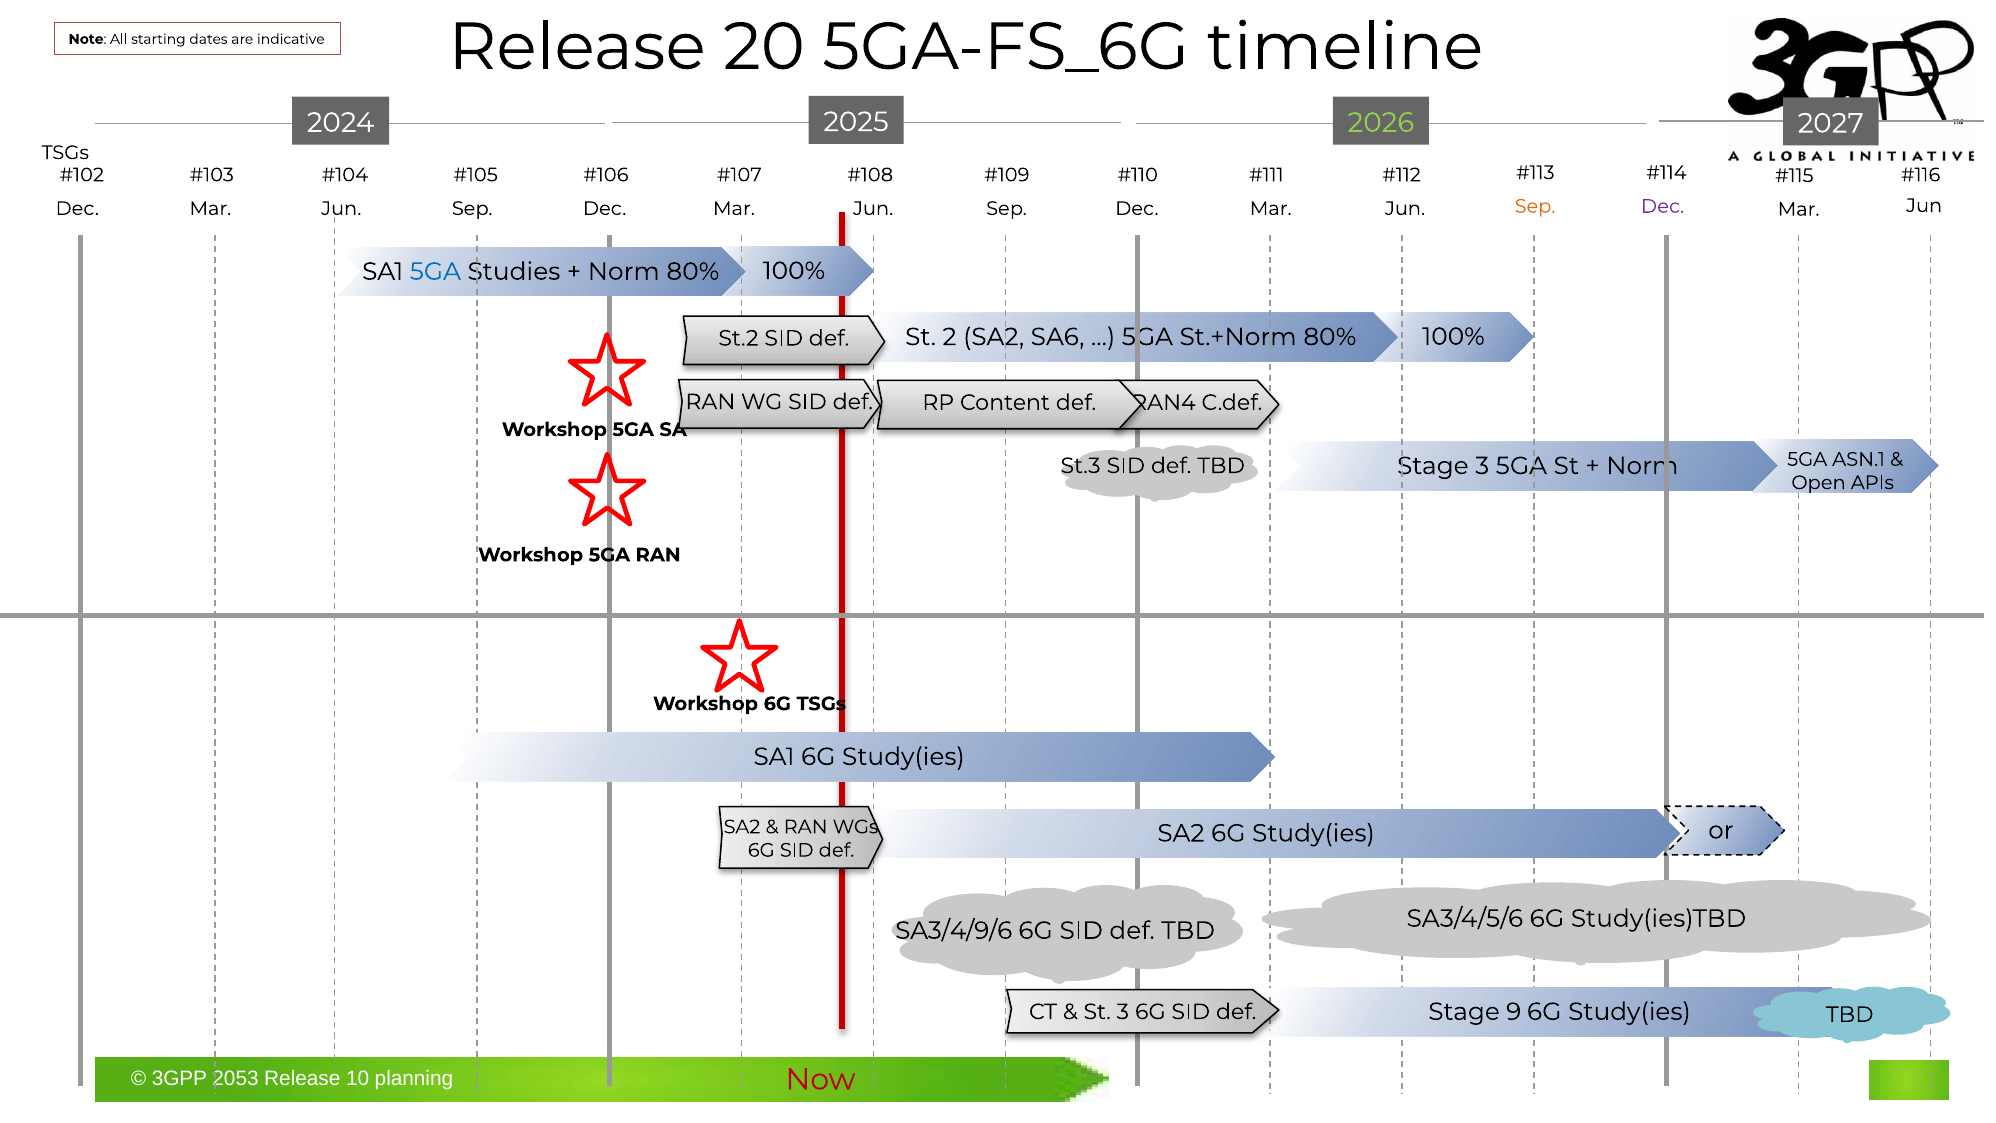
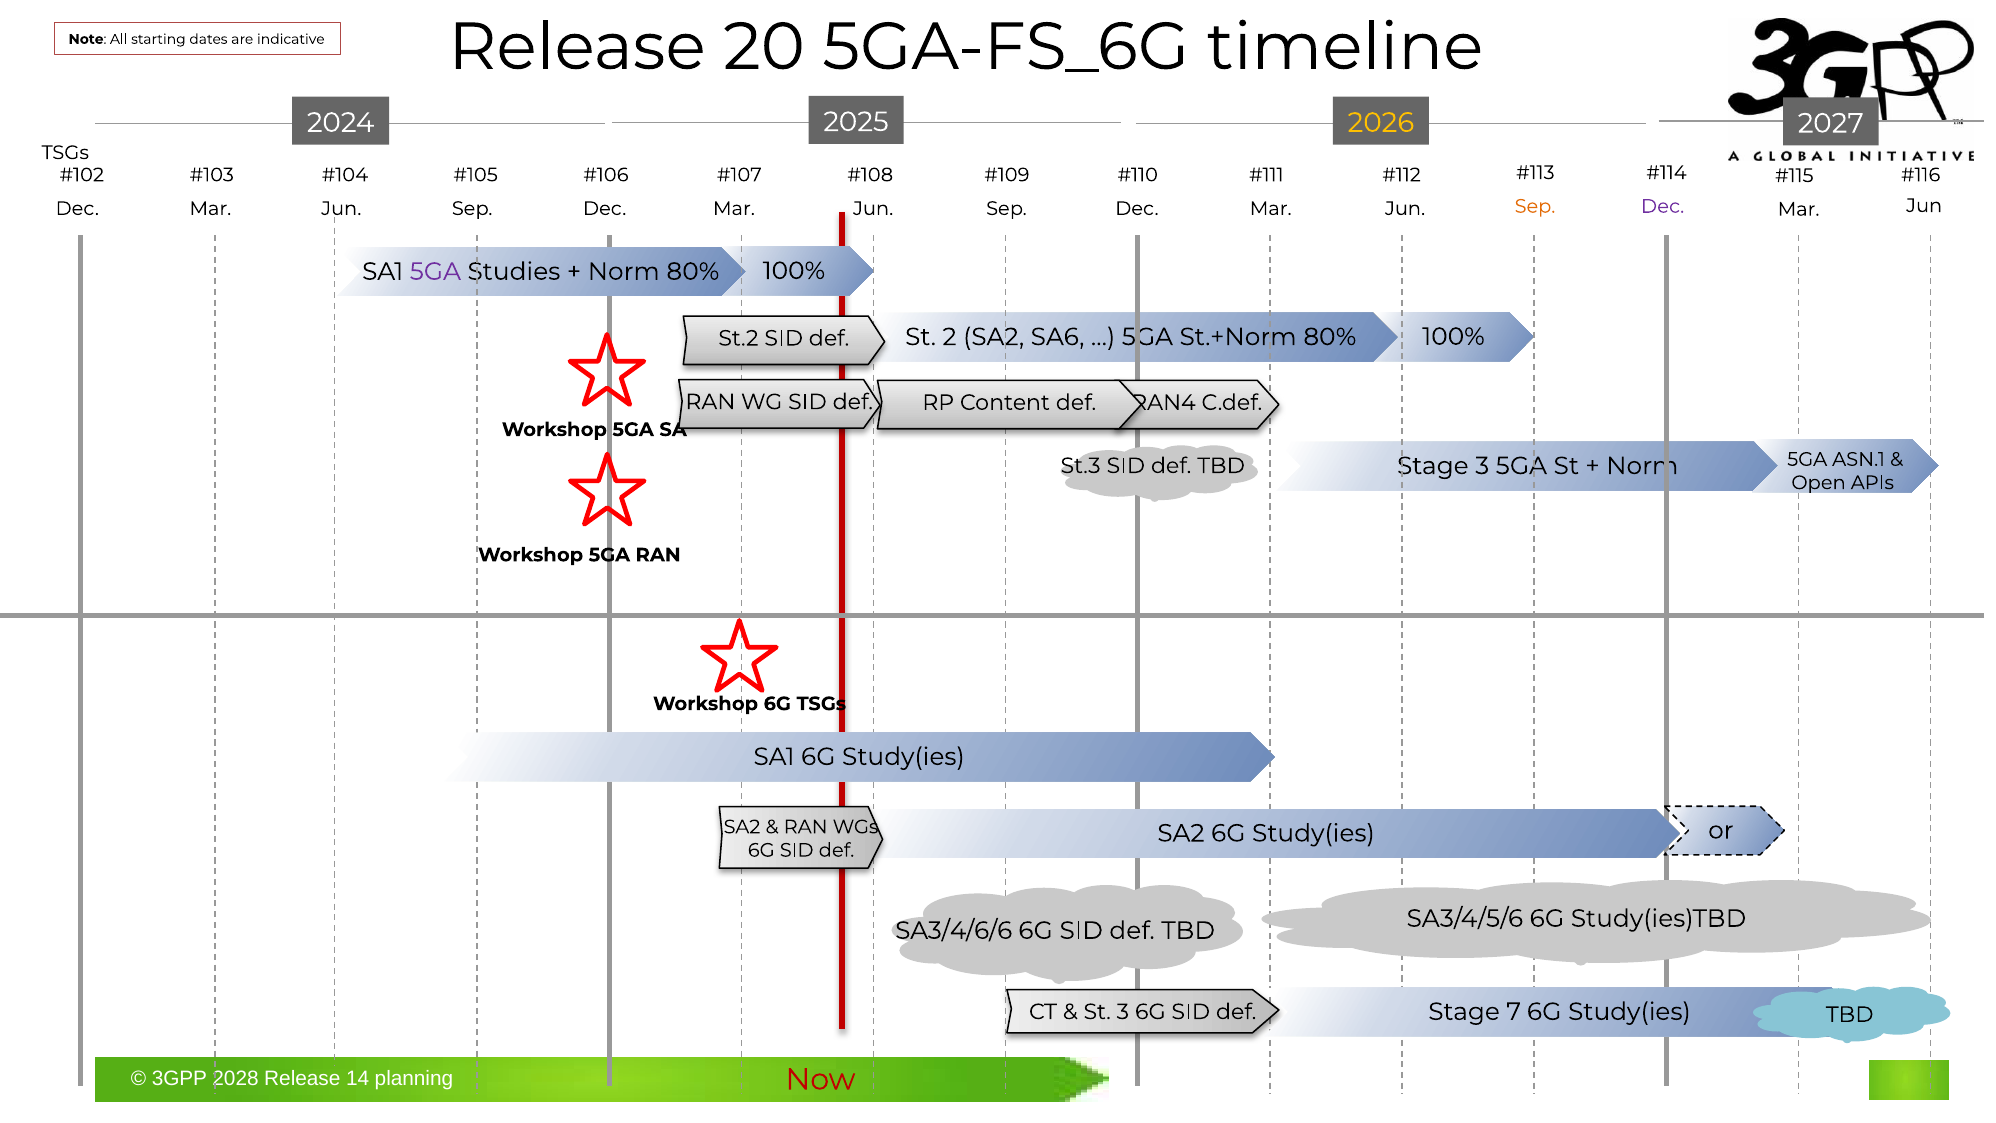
2026 colour: light green -> yellow (1381, 123)
5GA colour: blue -> purple (435, 271)
SA3/4/9/6: SA3/4/9/6 -> SA3/4/6/6 (954, 930)
9: 9 -> 7 (1514, 1011)
2053: 2053 -> 2028 (236, 1079)
10: 10 -> 14 (358, 1079)
